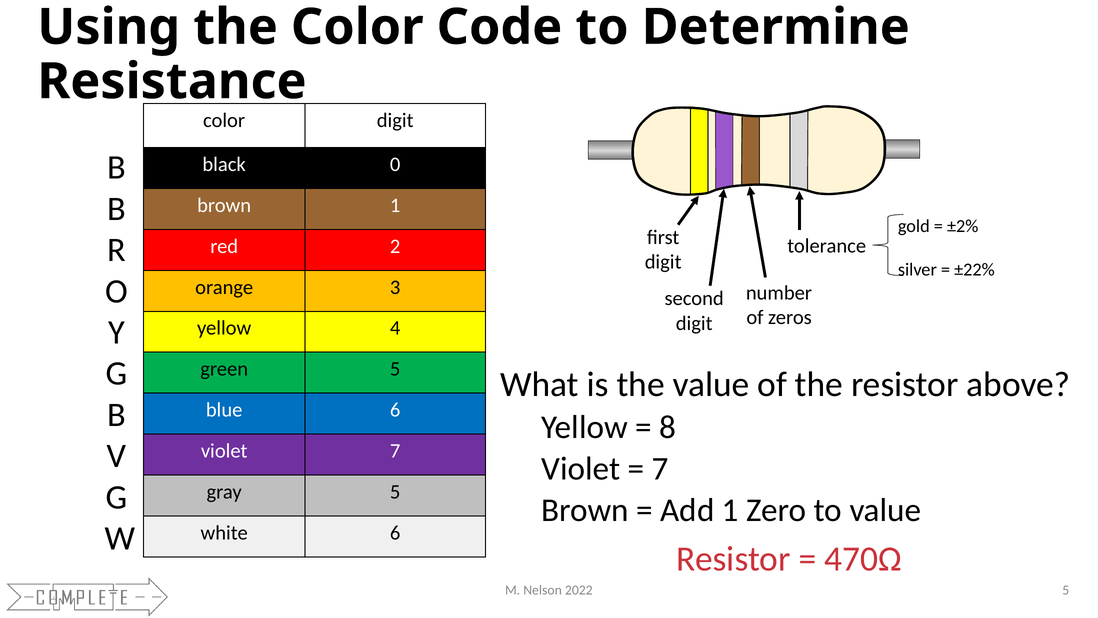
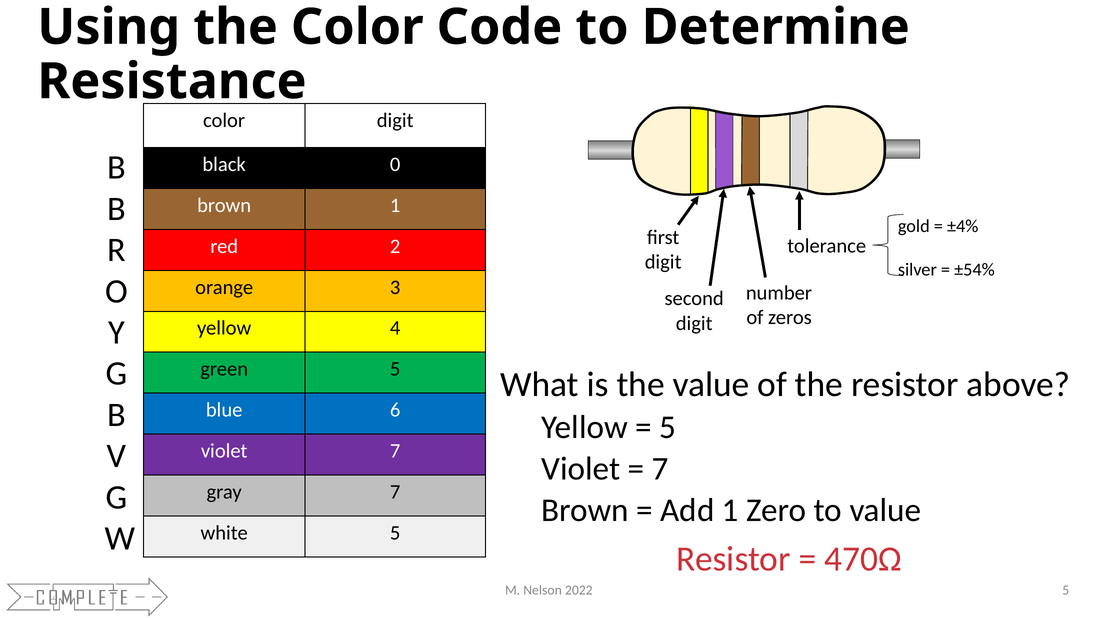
±2%: ±2% -> ±4% (963, 226)
±22%: ±22% -> ±54% (974, 270)
8: 8 -> 5 (668, 427)
gray 5: 5 -> 7 (395, 492)
white 6: 6 -> 5 (395, 533)
